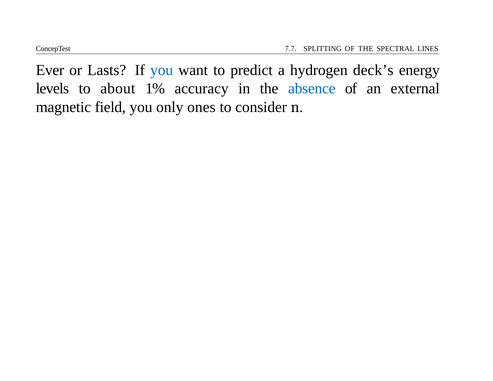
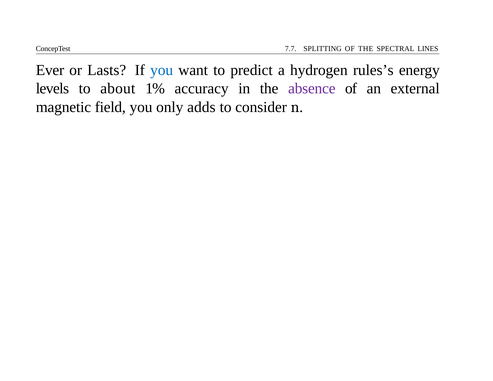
deck’s: deck’s -> rules’s (373, 70)
absence colour: blue -> purple (312, 89)
ones: ones -> adds (201, 107)
